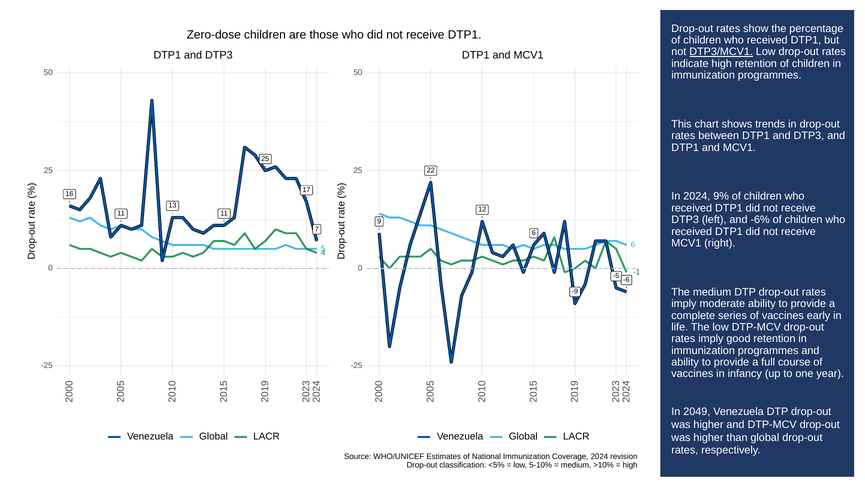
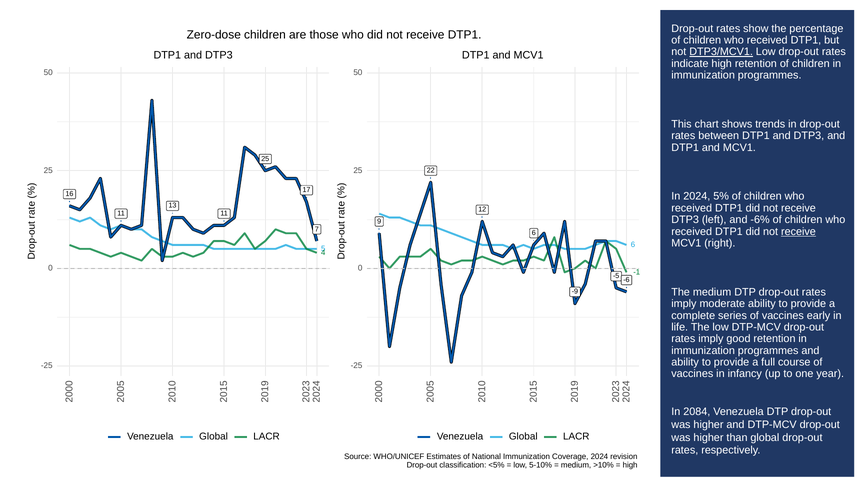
9%: 9% -> 5% (721, 196)
receive underline: none -> present (798, 231)
2049: 2049 -> 2084 (697, 411)
